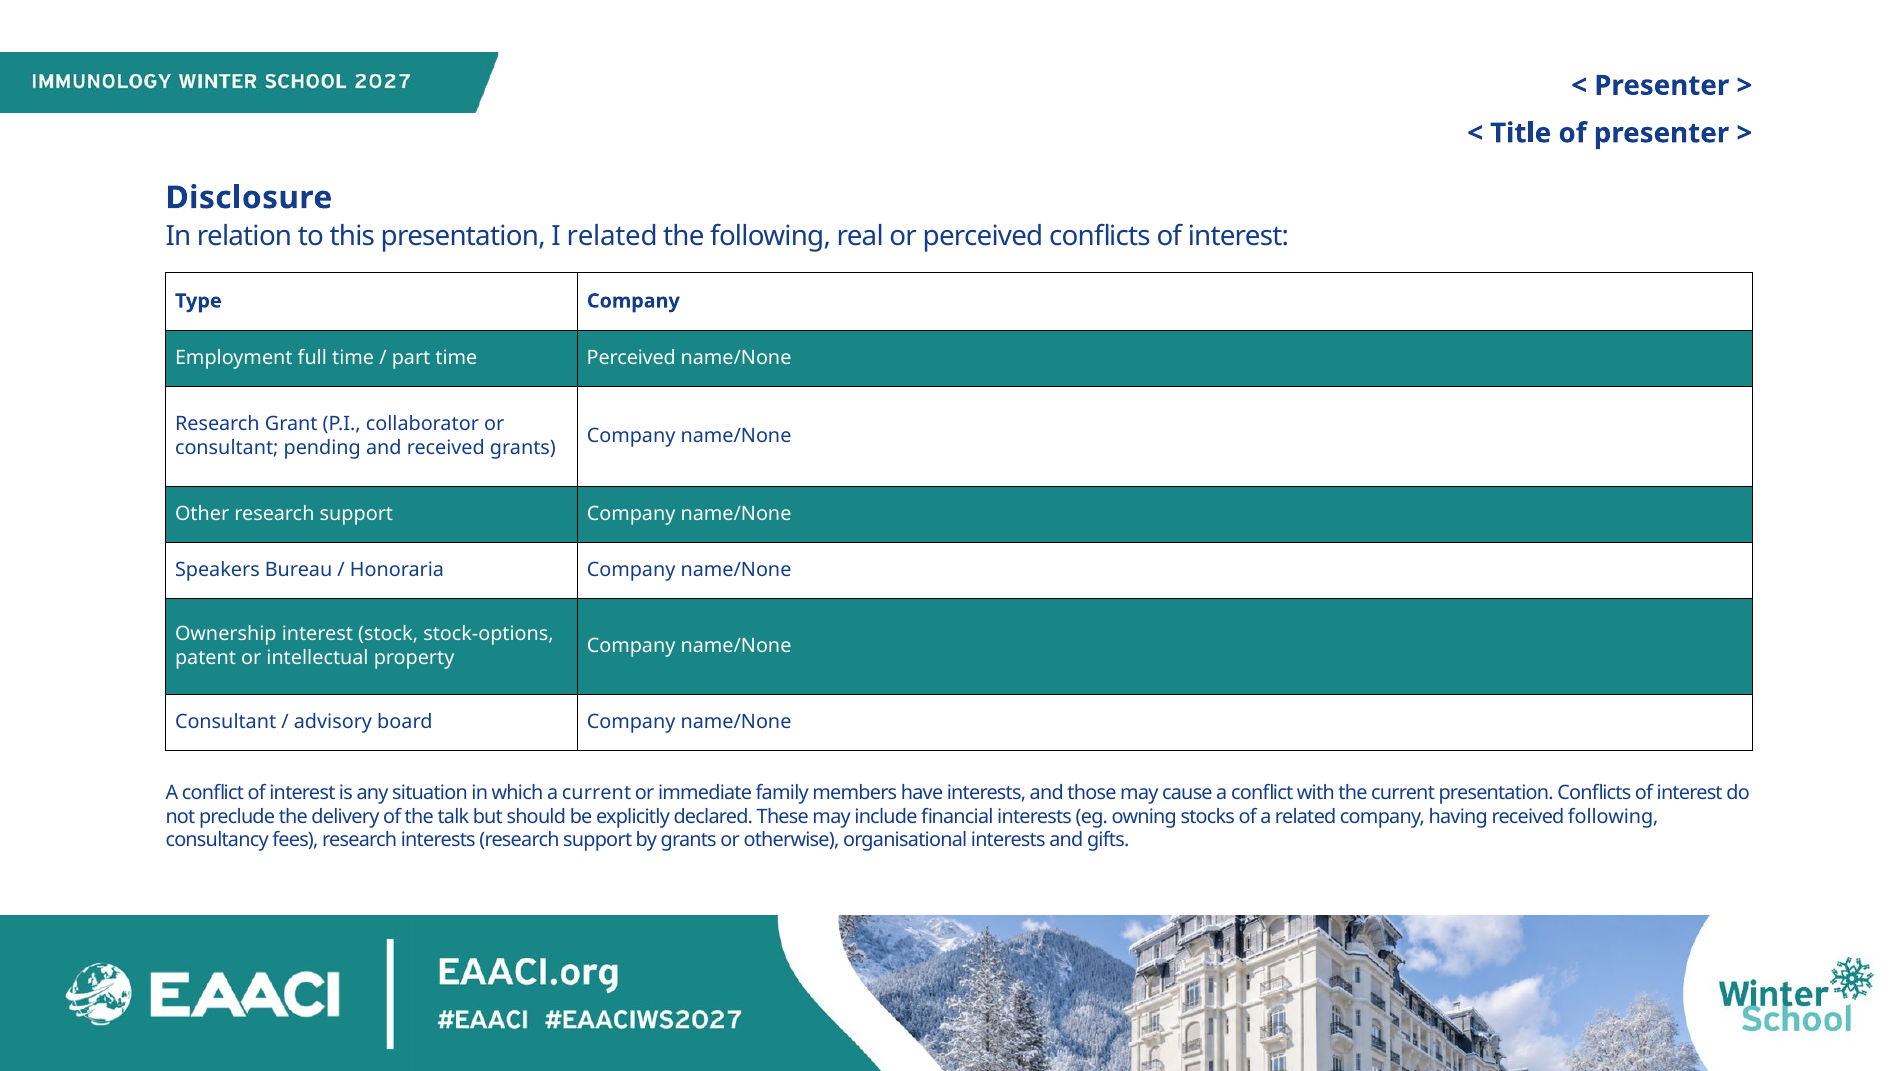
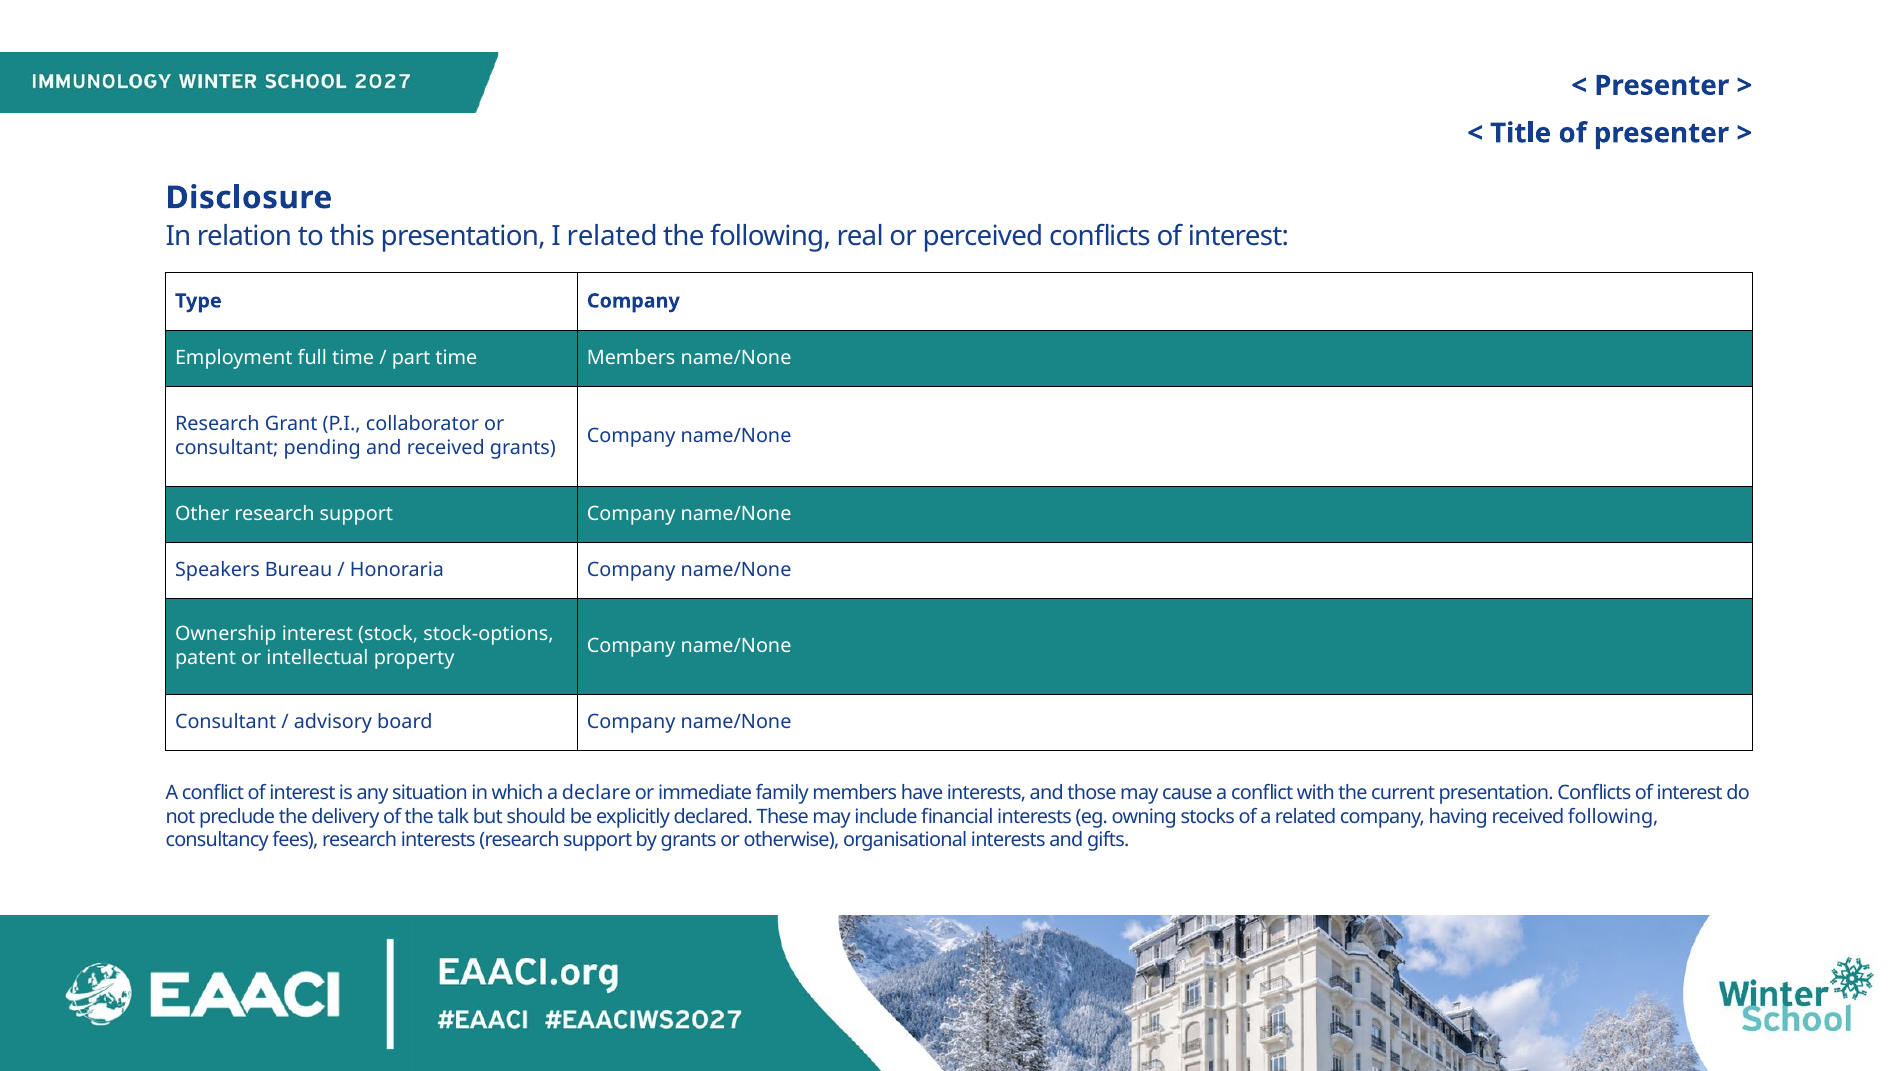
time Perceived: Perceived -> Members (631, 358)
a current: current -> declare (596, 792)
